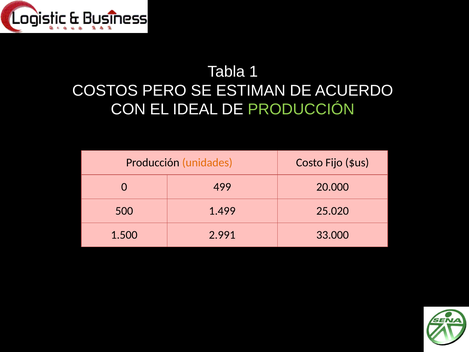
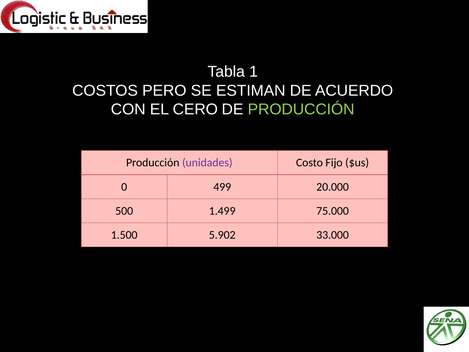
IDEAL: IDEAL -> CERO (195, 109)
unidades colour: orange -> purple (207, 163)
25.020: 25.020 -> 75.000 (333, 211)
2.991: 2.991 -> 5.902 (222, 235)
